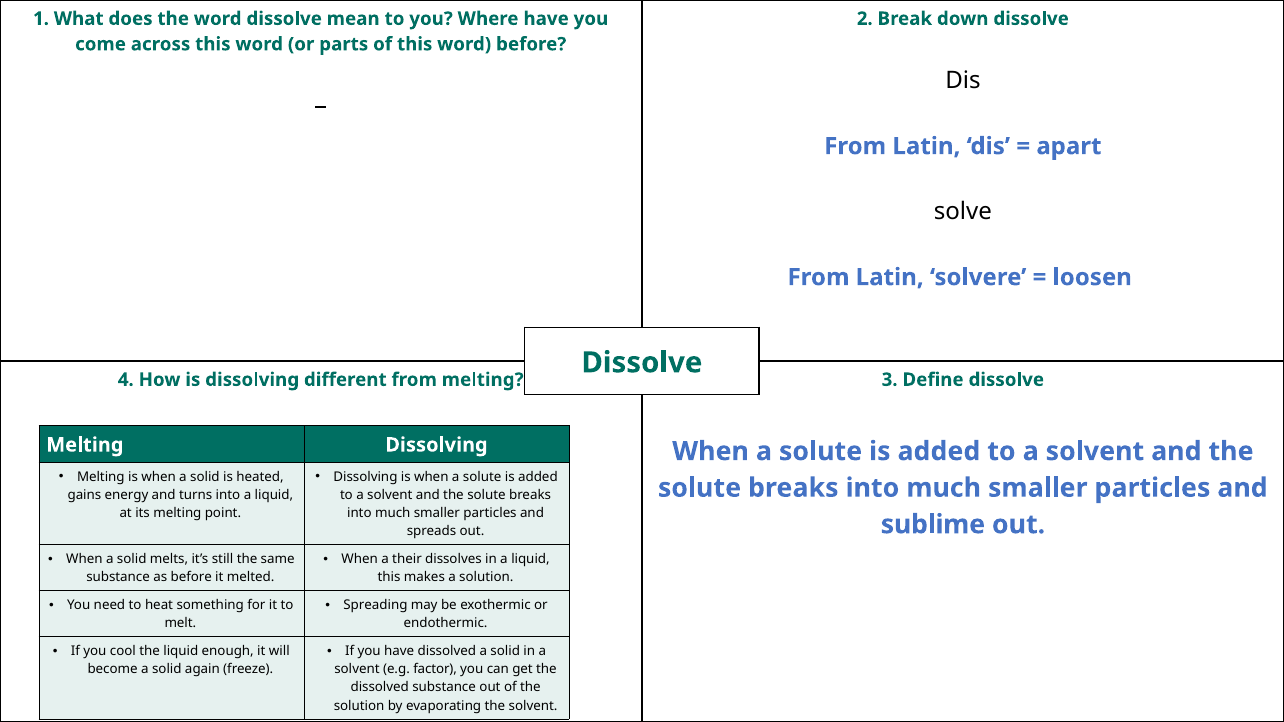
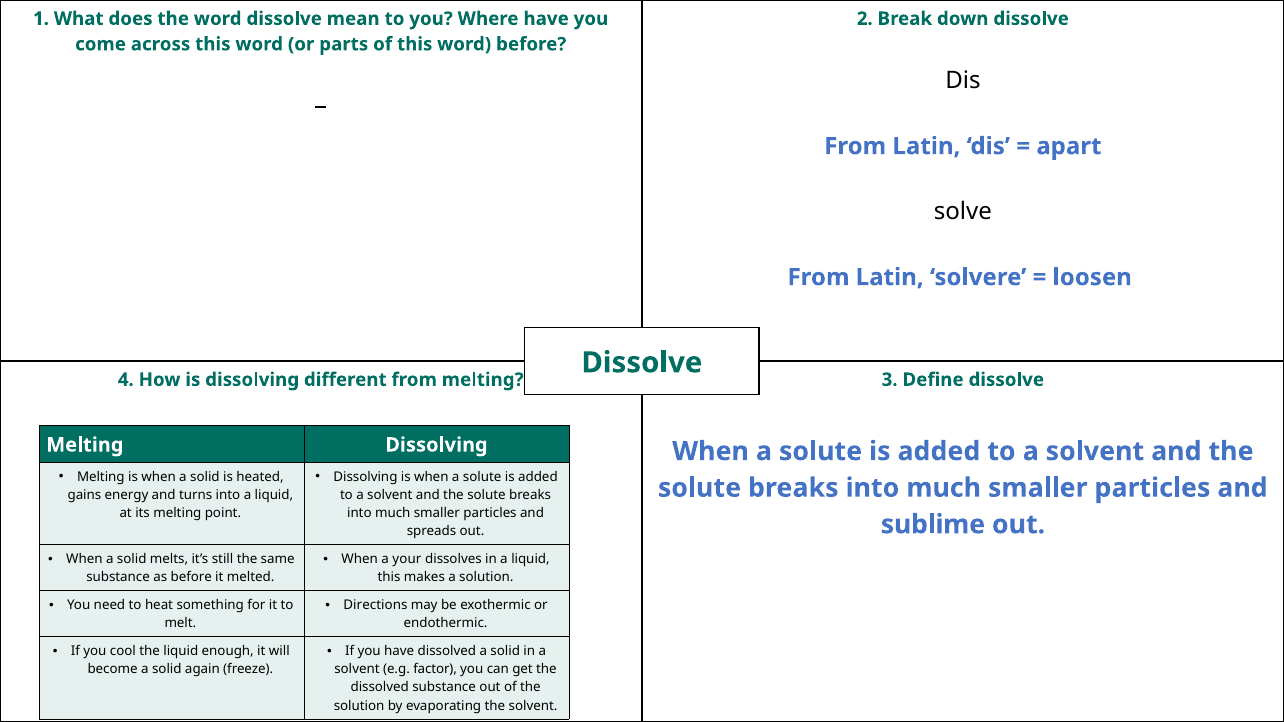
their: their -> your (407, 560)
Spreading: Spreading -> Directions (375, 605)
